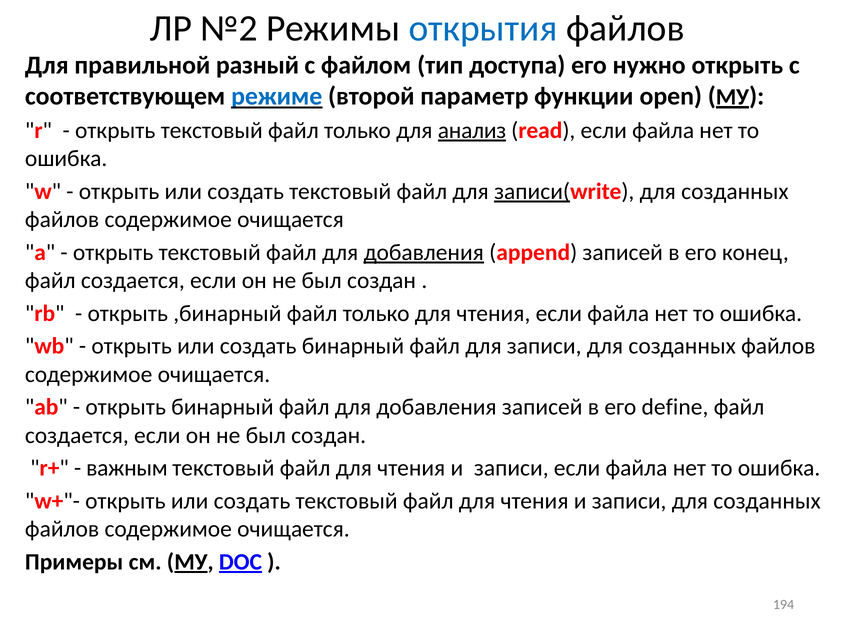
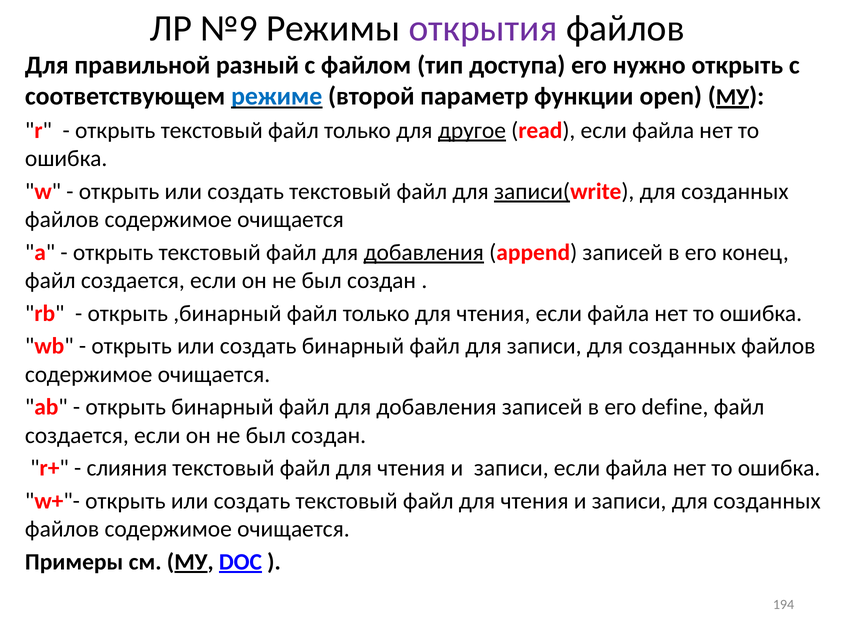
№2: №2 -> №9 (229, 28)
открытия colour: blue -> purple (483, 28)
анализ: анализ -> другое (472, 131)
важным: важным -> слияния (127, 469)
